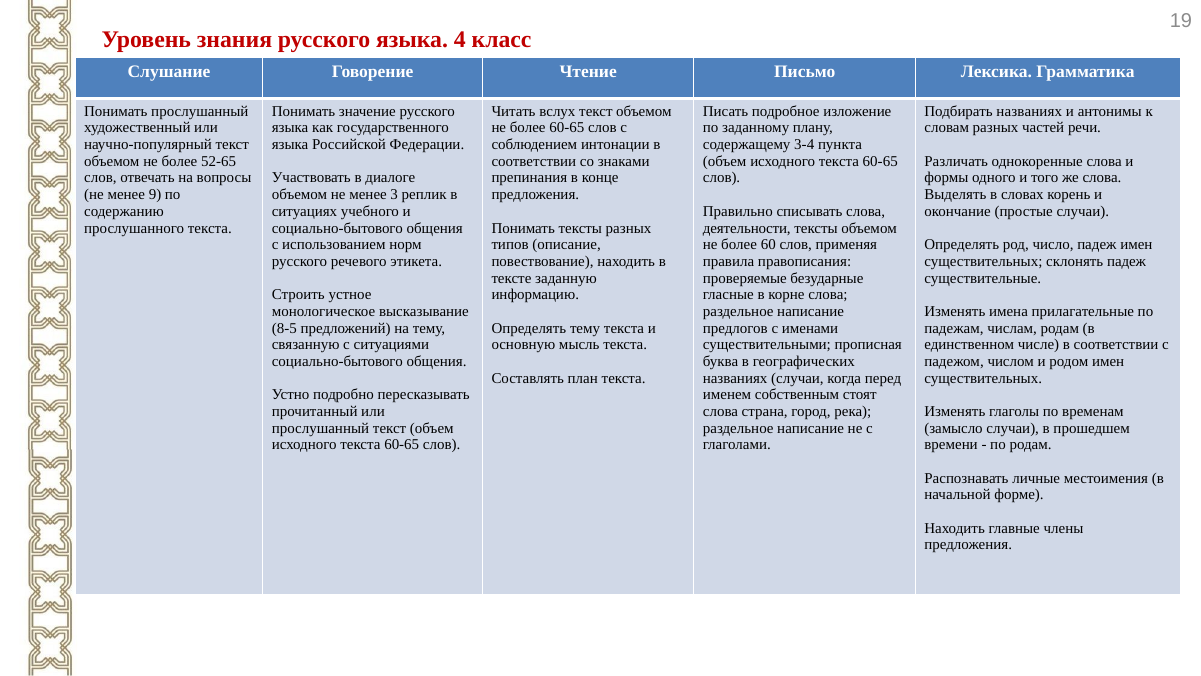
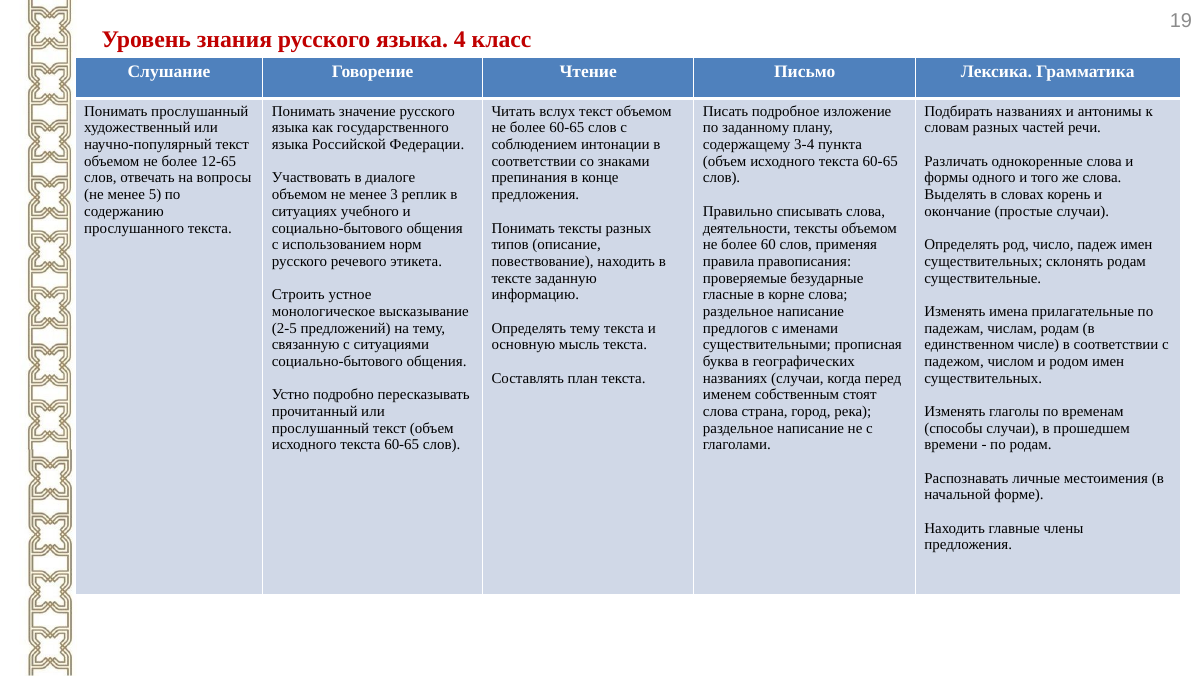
52-65: 52-65 -> 12-65 (219, 161)
9: 9 -> 5 (155, 195)
склонять падеж: падеж -> родам (1126, 261)
8-5: 8-5 -> 2-5 (284, 328)
замысло: замысло -> способы (954, 428)
